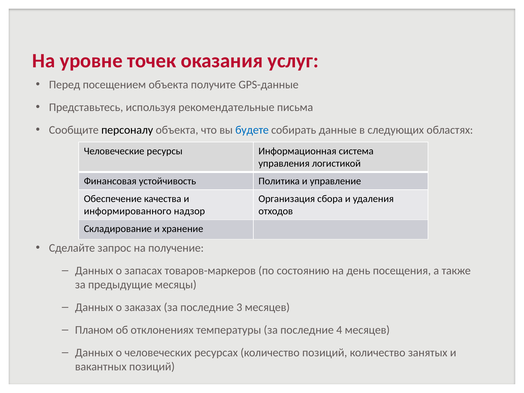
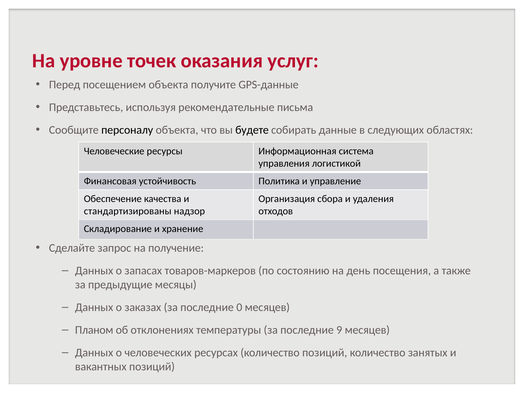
будете colour: blue -> black (252, 130)
информированного: информированного -> стандартизированы (128, 211)
3: 3 -> 0 (239, 307)
4: 4 -> 9 (339, 330)
